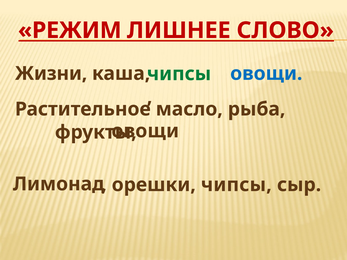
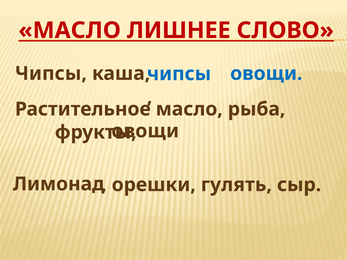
РЕЖИМ: РЕЖИМ -> МАСЛО (70, 30)
Жизни: Жизни -> Чипсы (51, 74)
чипсы colour: green -> blue (179, 74)
орешки чипсы: чипсы -> гулять (236, 185)
